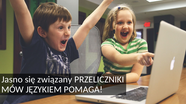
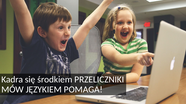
Jasno: Jasno -> Kadra (12, 80)
związany: związany -> środkiem (55, 80)
